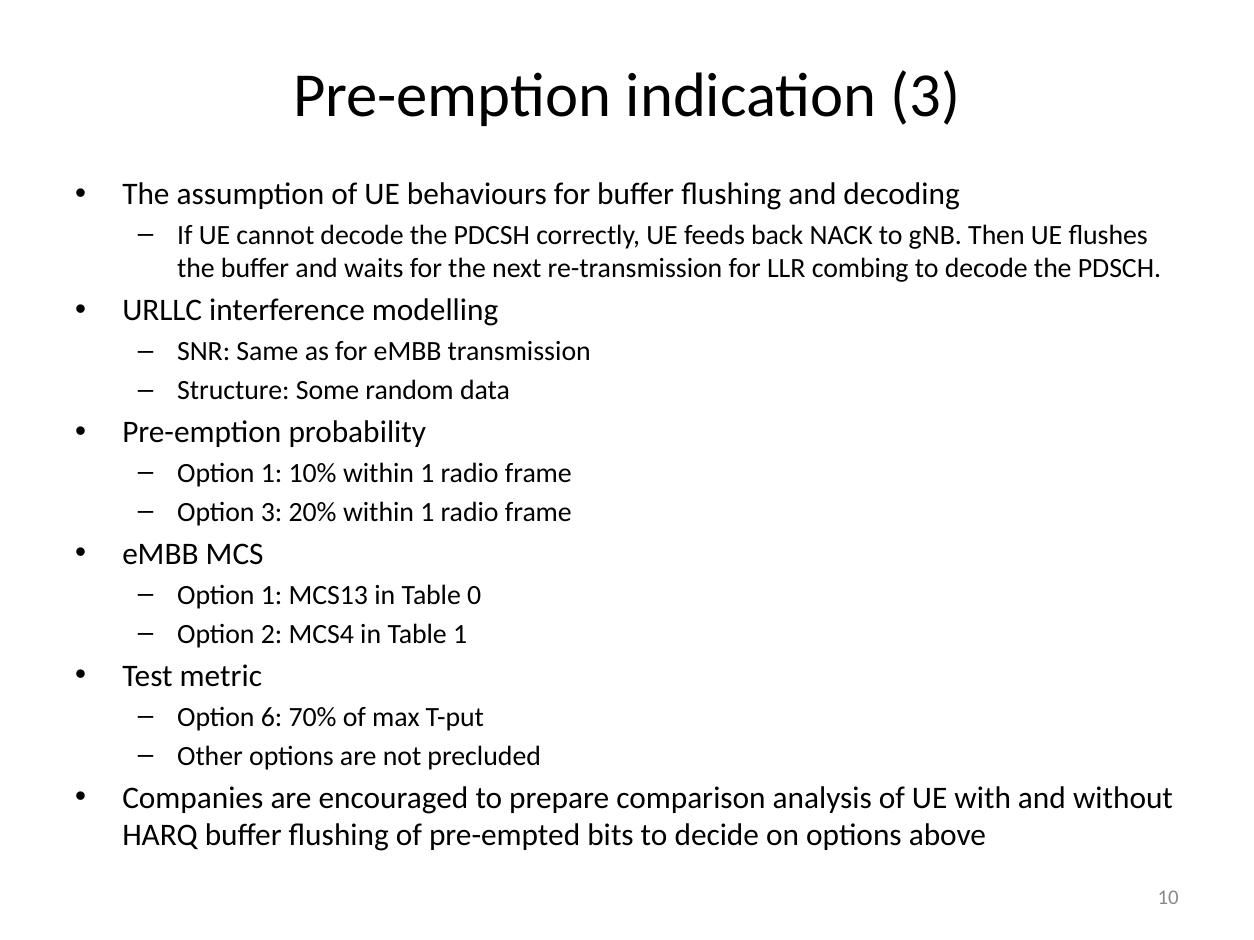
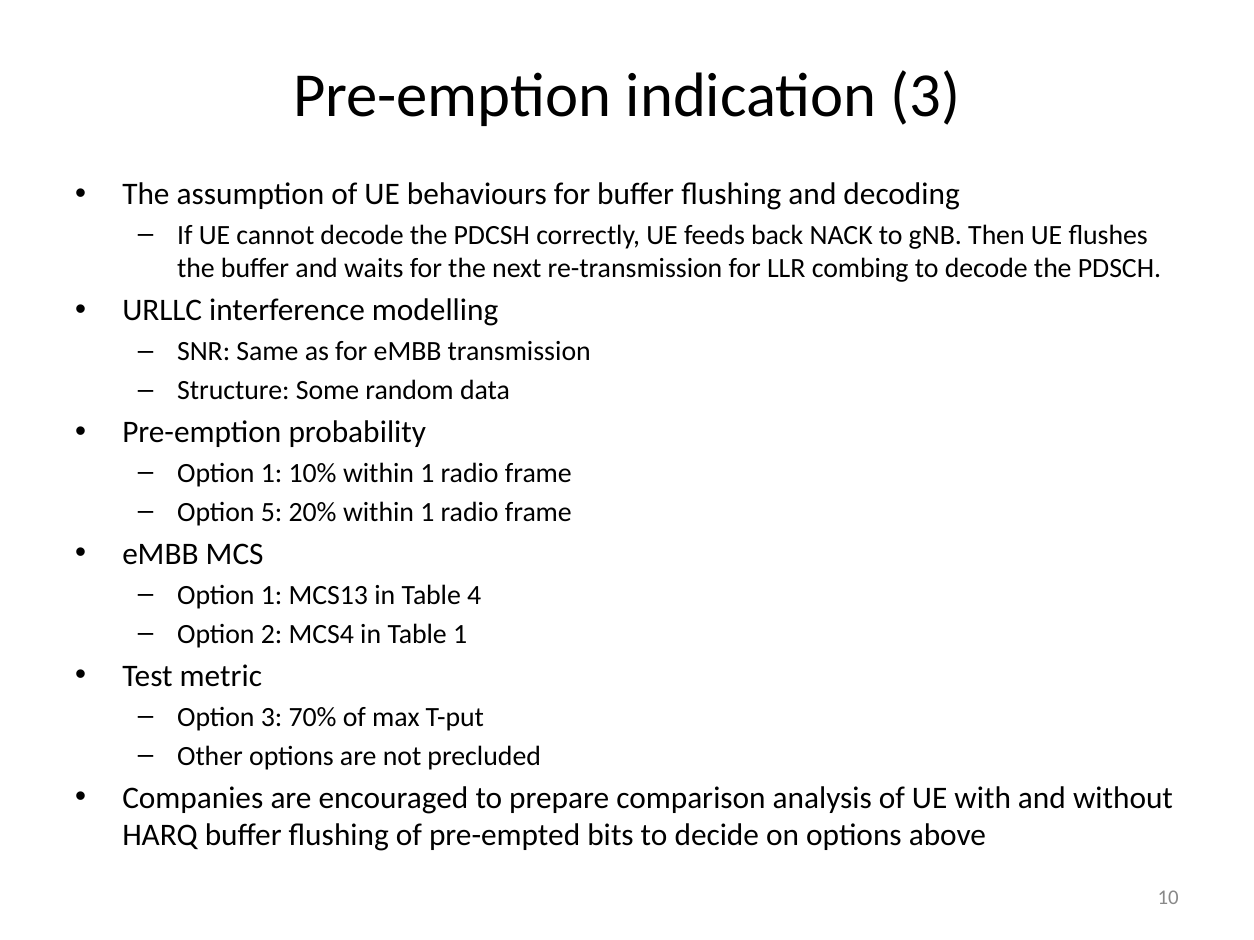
Option 3: 3 -> 5 (272, 513)
0: 0 -> 4 (474, 595)
Option 6: 6 -> 3 (272, 717)
